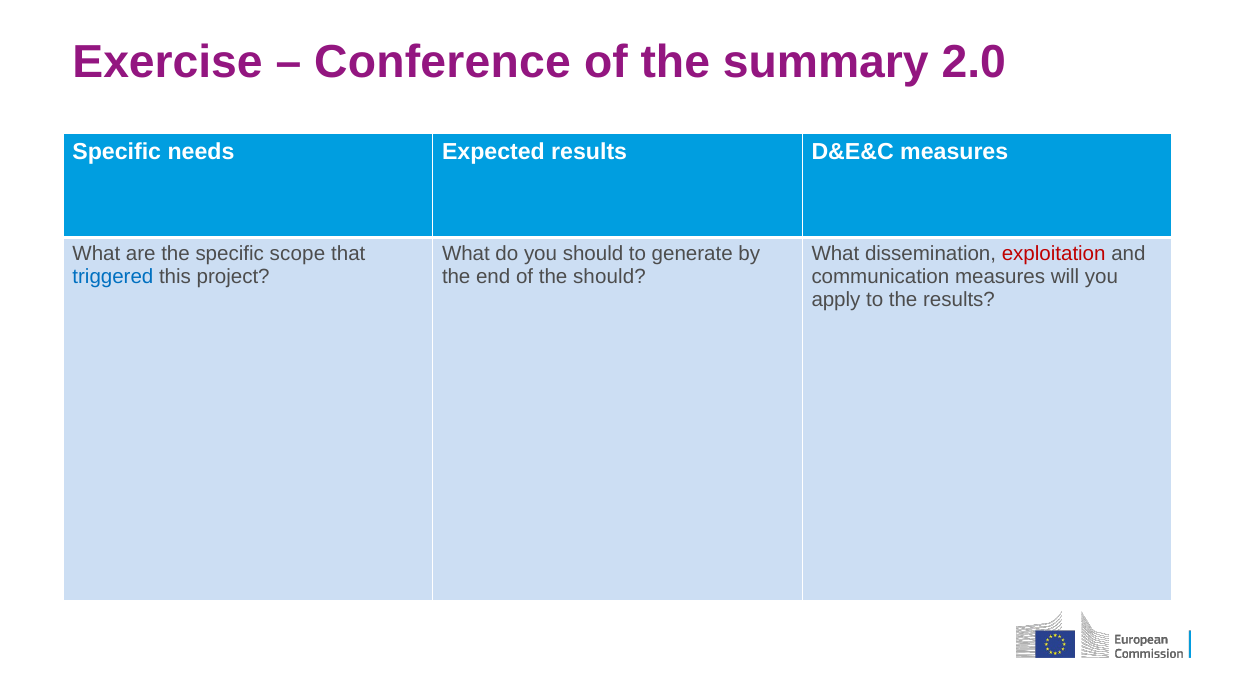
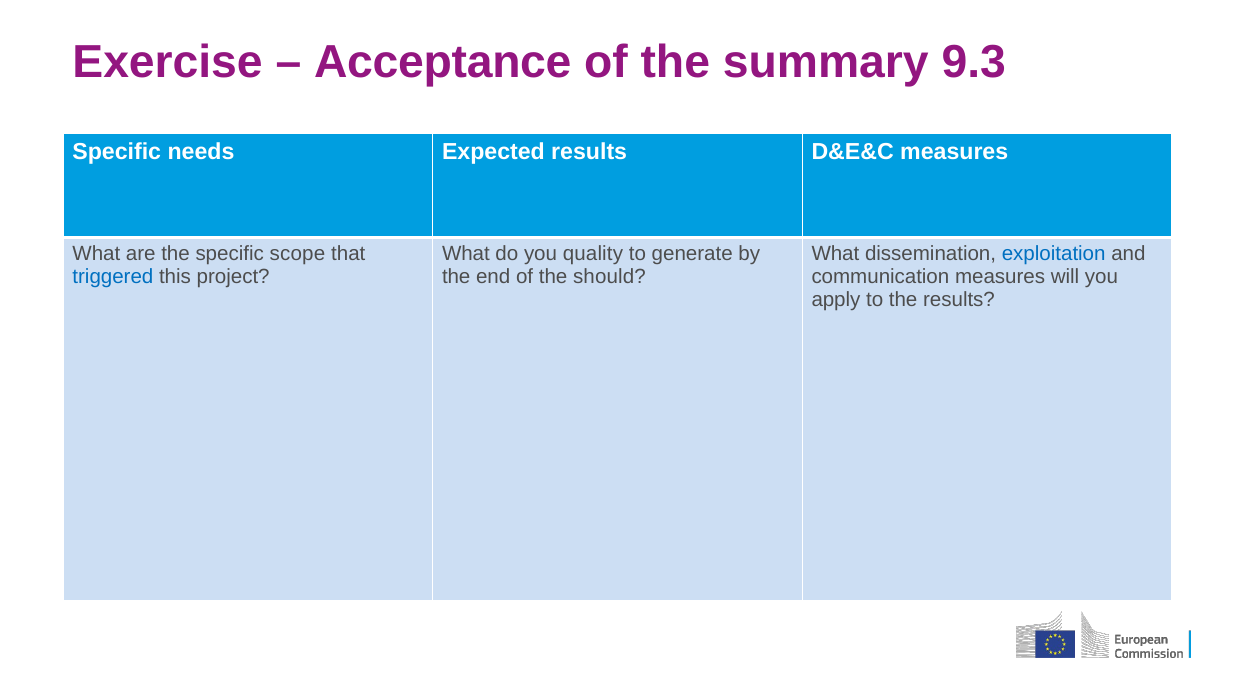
Conference: Conference -> Acceptance (443, 62)
2.0: 2.0 -> 9.3 (974, 62)
you should: should -> quality (593, 254)
exploitation colour: red -> blue (1054, 254)
